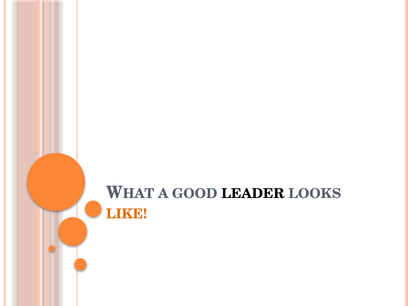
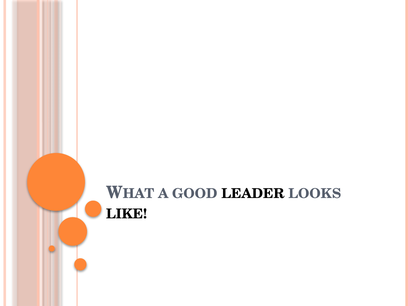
LIKE colour: orange -> black (127, 214)
